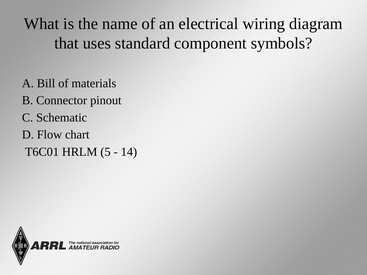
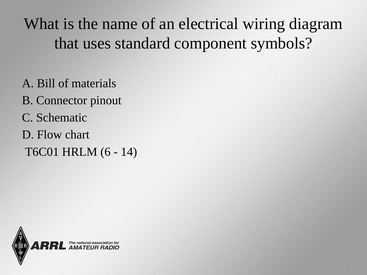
5: 5 -> 6 (106, 152)
